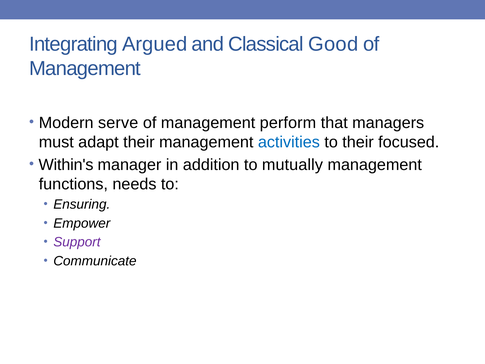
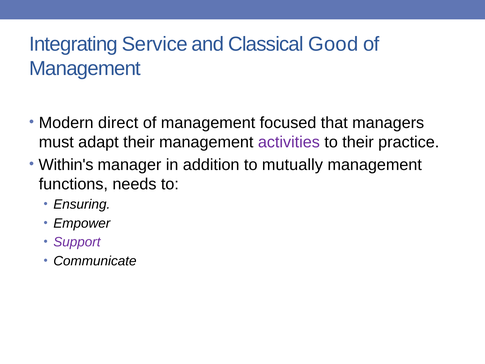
Argued: Argued -> Service (155, 44)
serve: serve -> direct (118, 123)
perform: perform -> focused (288, 123)
activities colour: blue -> purple (289, 142)
focused: focused -> practice (409, 142)
